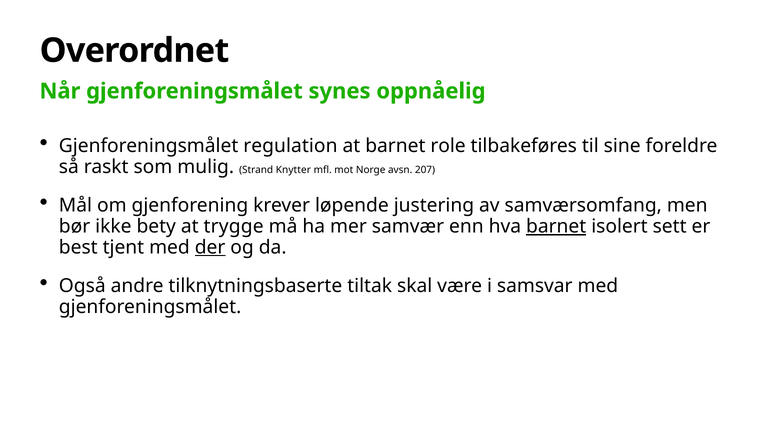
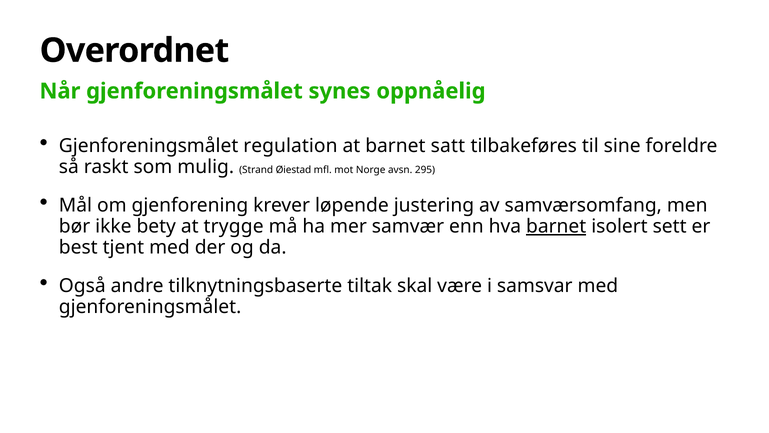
role: role -> satt (448, 146)
Knytter: Knytter -> Øiestad (293, 170)
207: 207 -> 295 (425, 170)
der underline: present -> none (210, 247)
